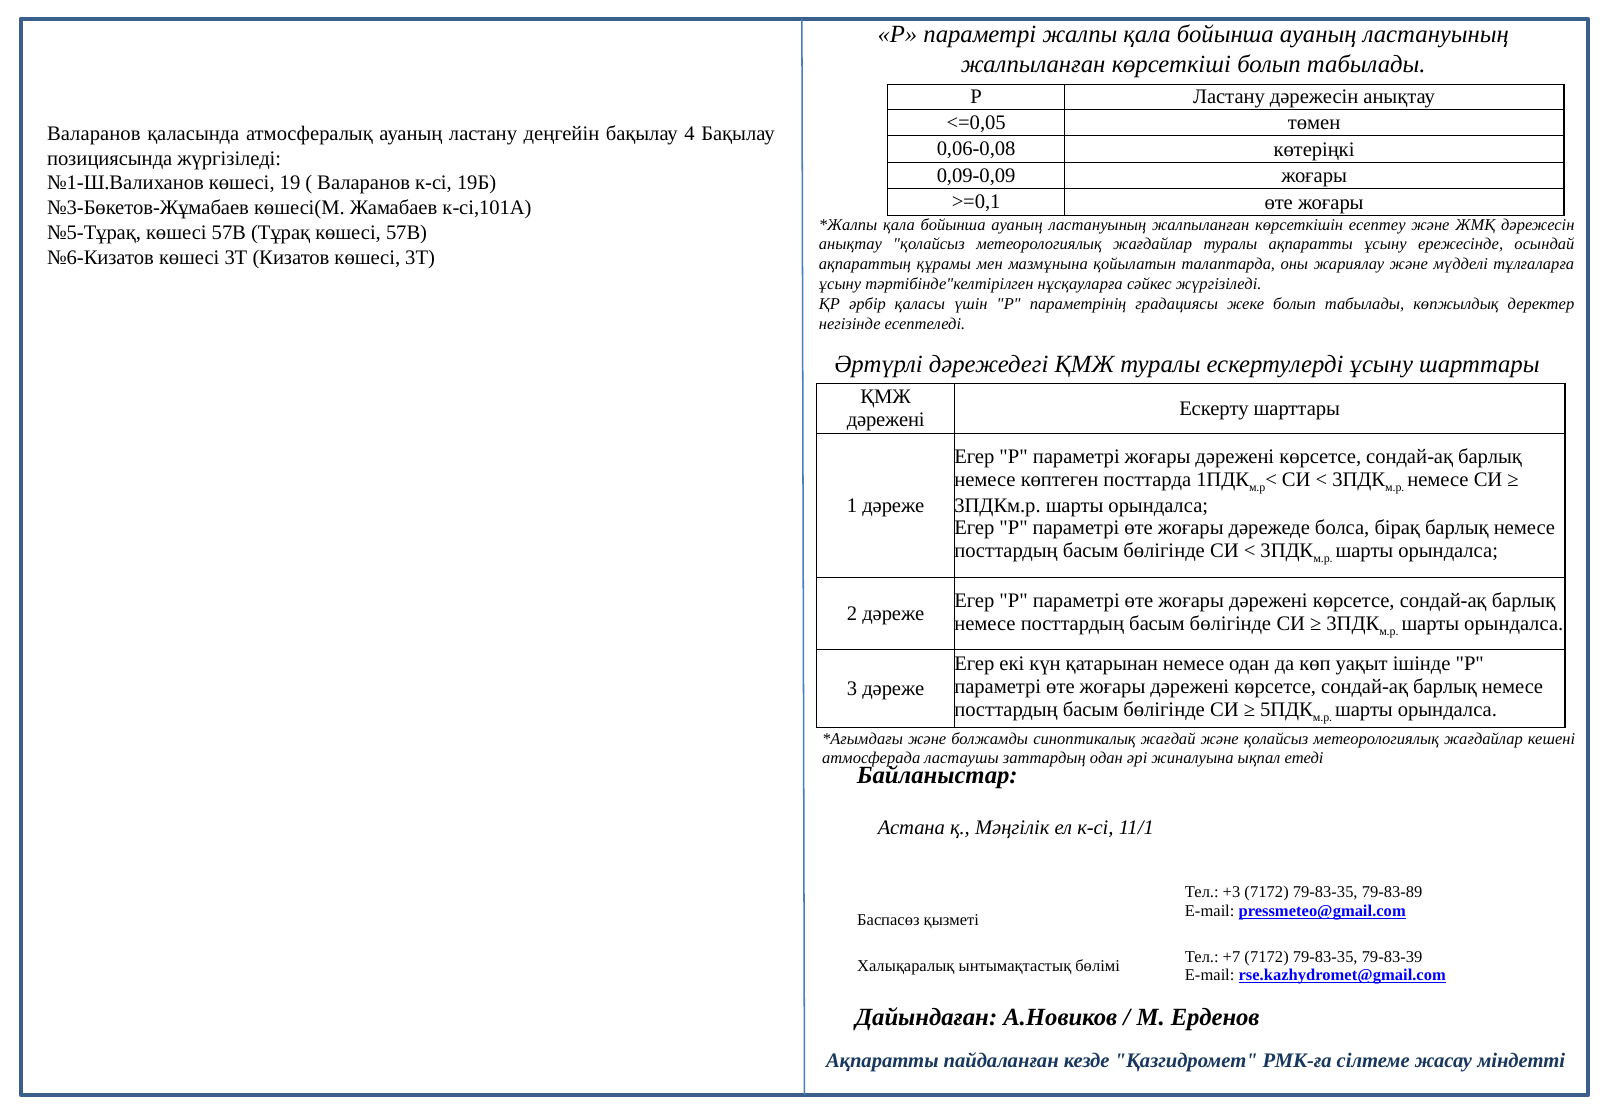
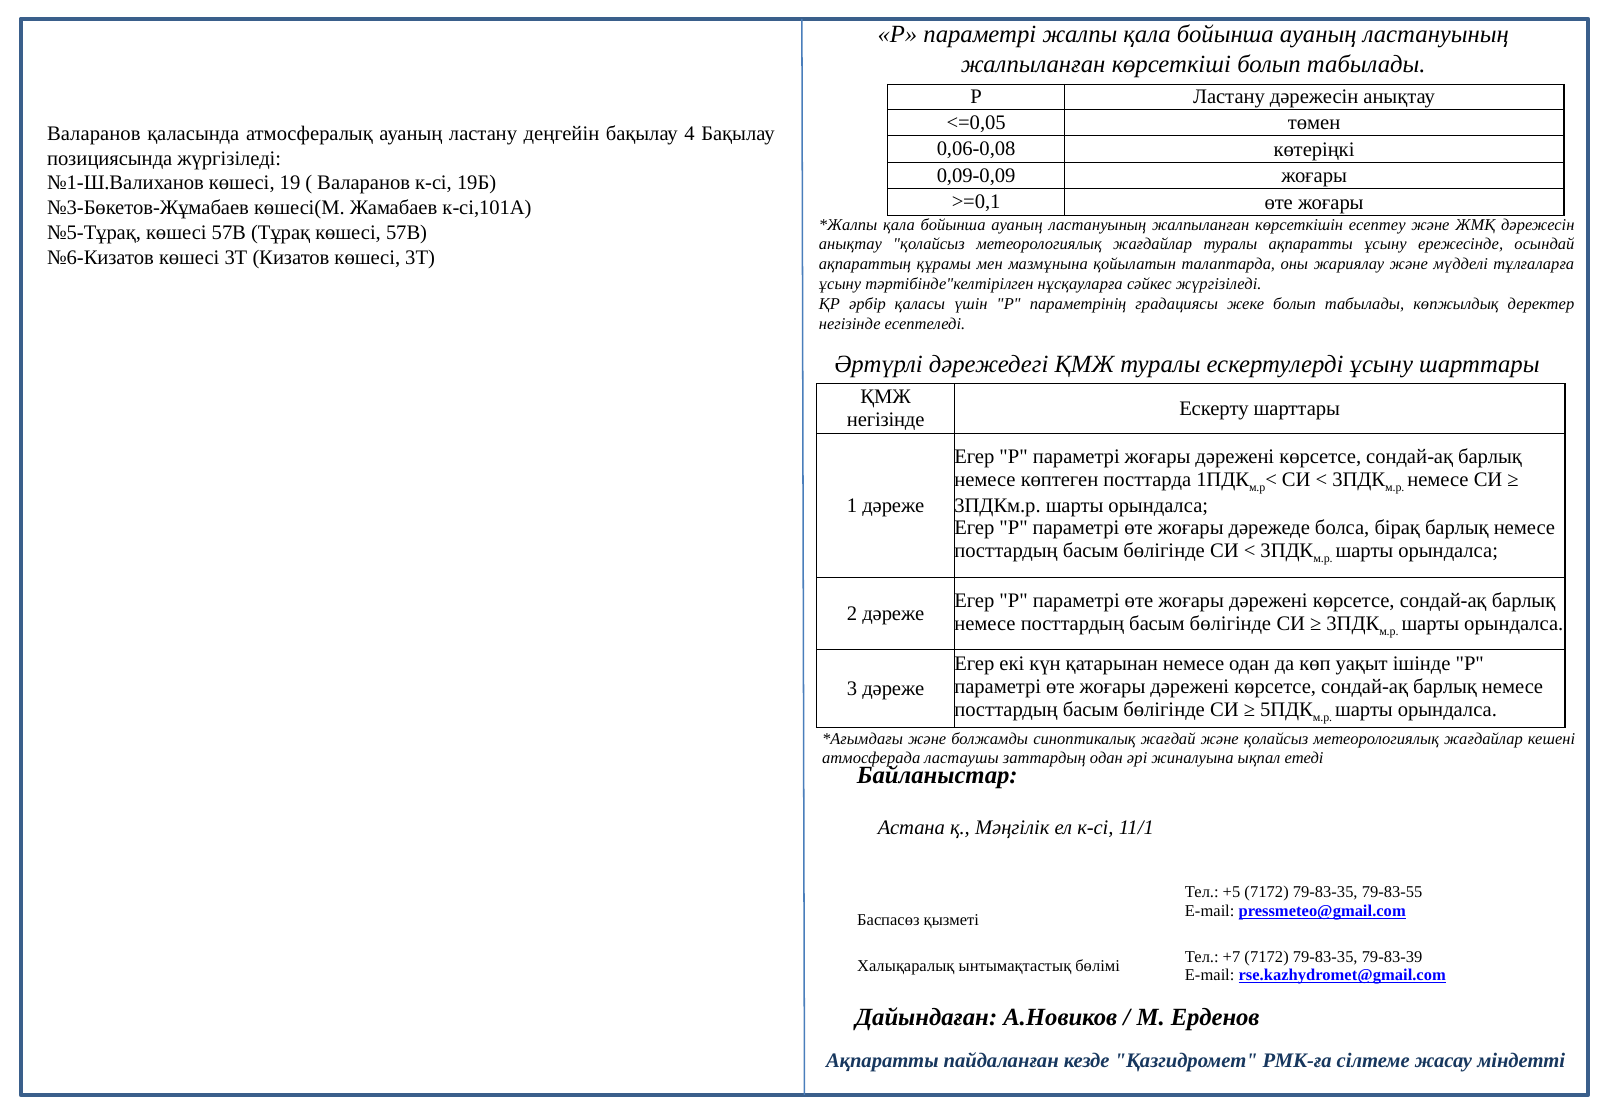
дәрежені: дәрежені -> негізінде (886, 420)
+3: +3 -> +5 (1232, 892)
79-83-89: 79-83-89 -> 79-83-55 (1392, 892)
